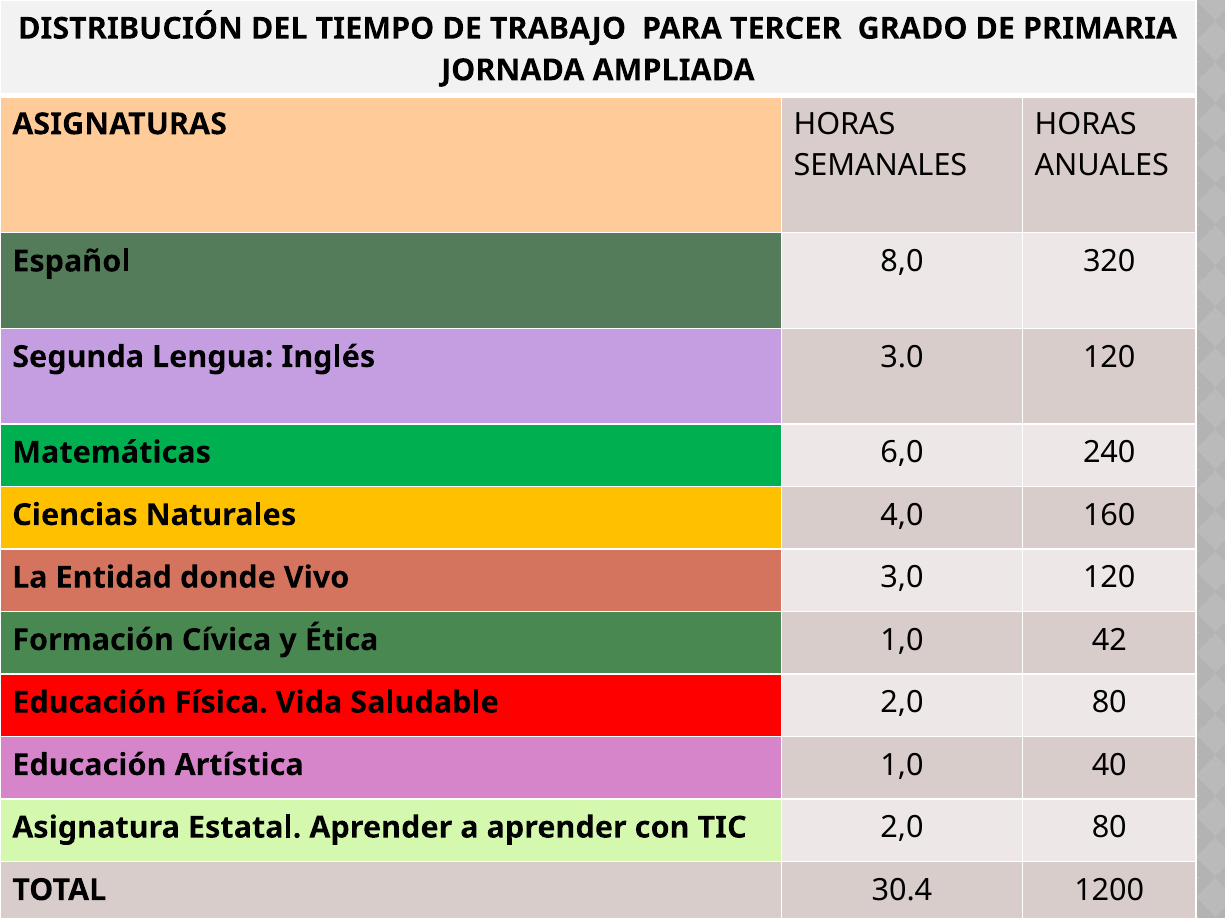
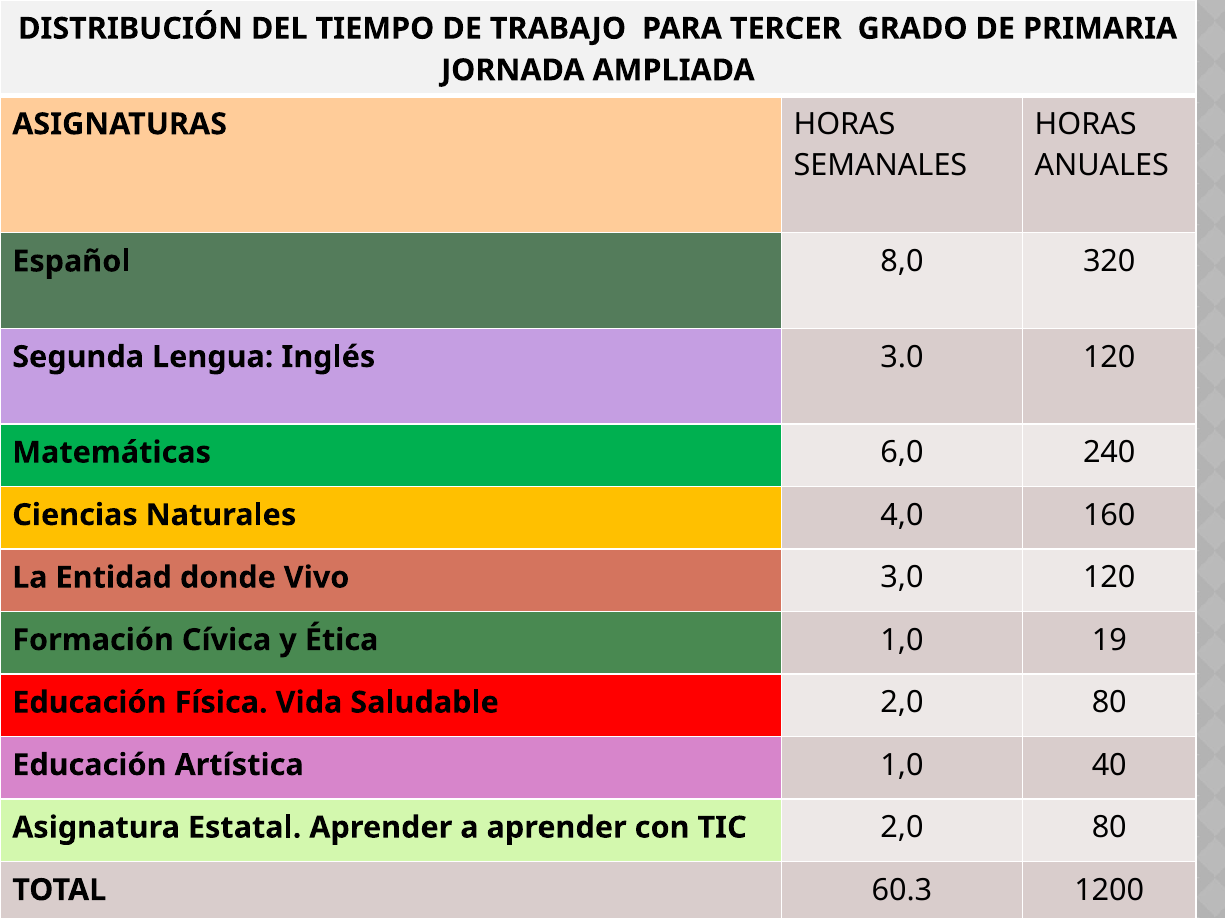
42: 42 -> 19 (1109, 641)
30.4: 30.4 -> 60.3 (902, 891)
